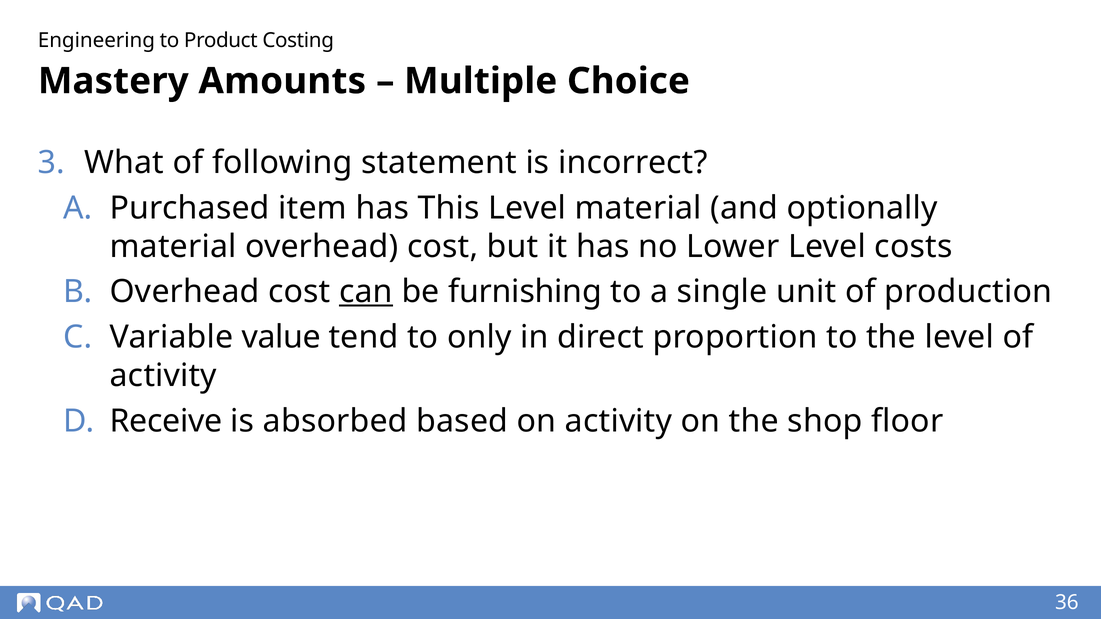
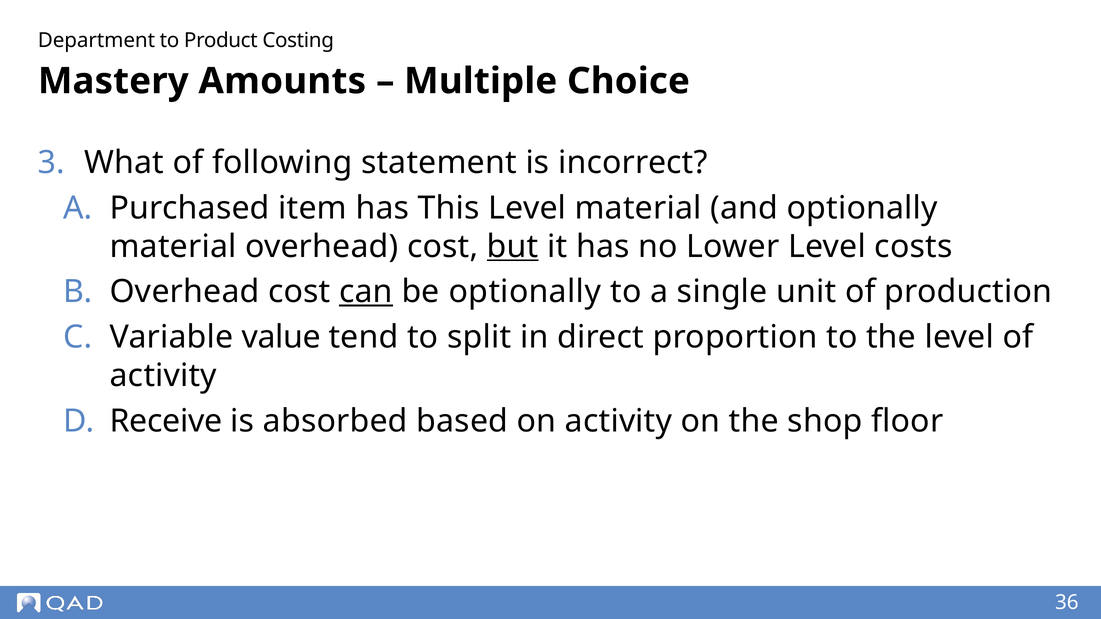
Engineering: Engineering -> Department (96, 40)
but underline: none -> present (513, 247)
be furnishing: furnishing -> optionally (525, 292)
only: only -> split (479, 337)
